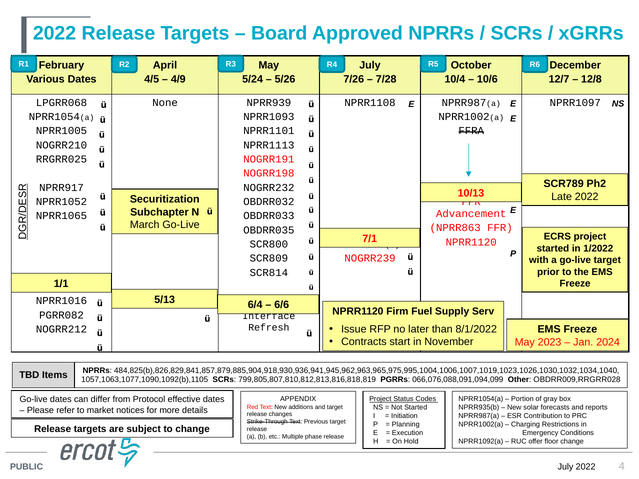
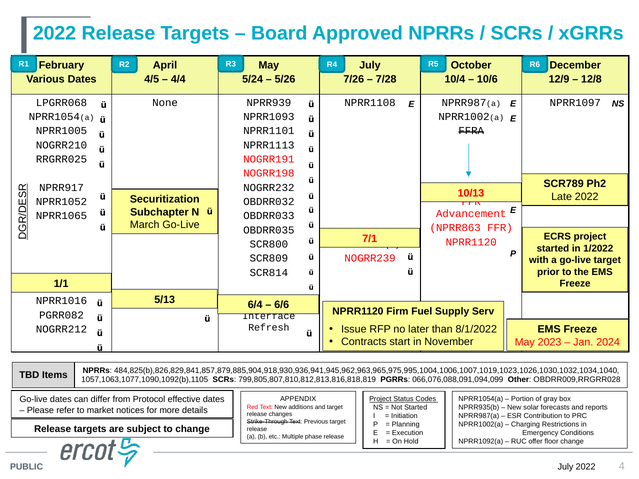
4/9: 4/9 -> 4/4 (178, 79)
12/7: 12/7 -> 12/9 (559, 79)
